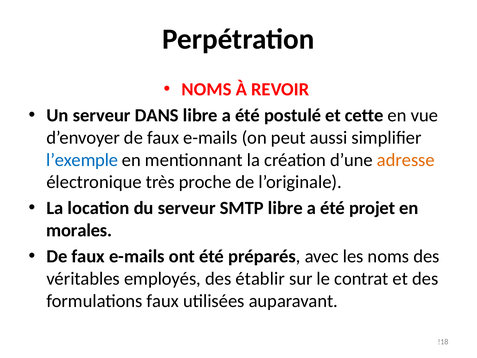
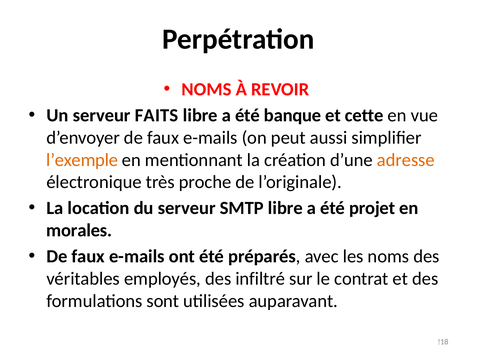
DANS: DANS -> FAITS (157, 115)
postulé: postulé -> banque (293, 115)
l’exemple colour: blue -> orange (82, 160)
établir: établir -> infiltré (260, 279)
formulations faux: faux -> sont (163, 301)
